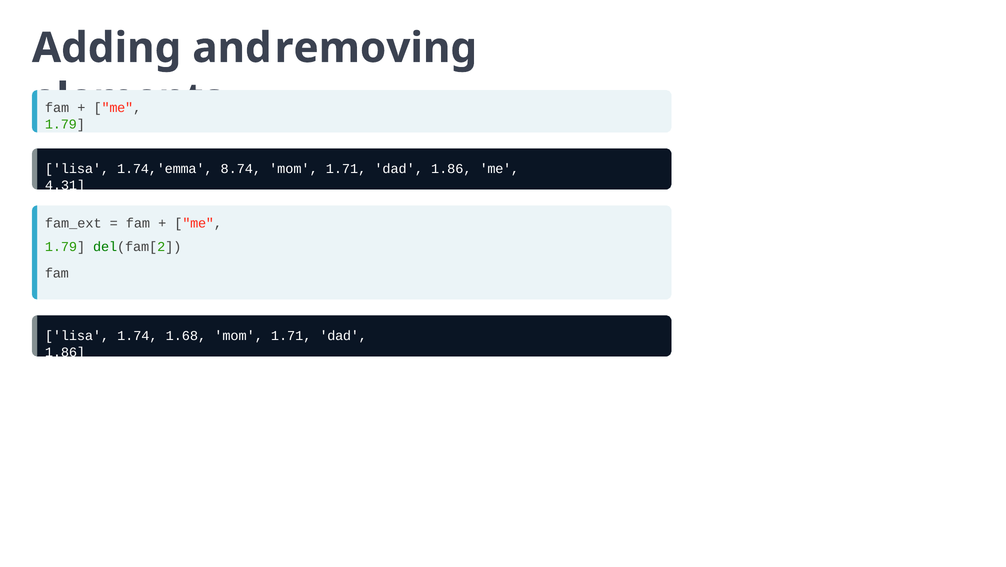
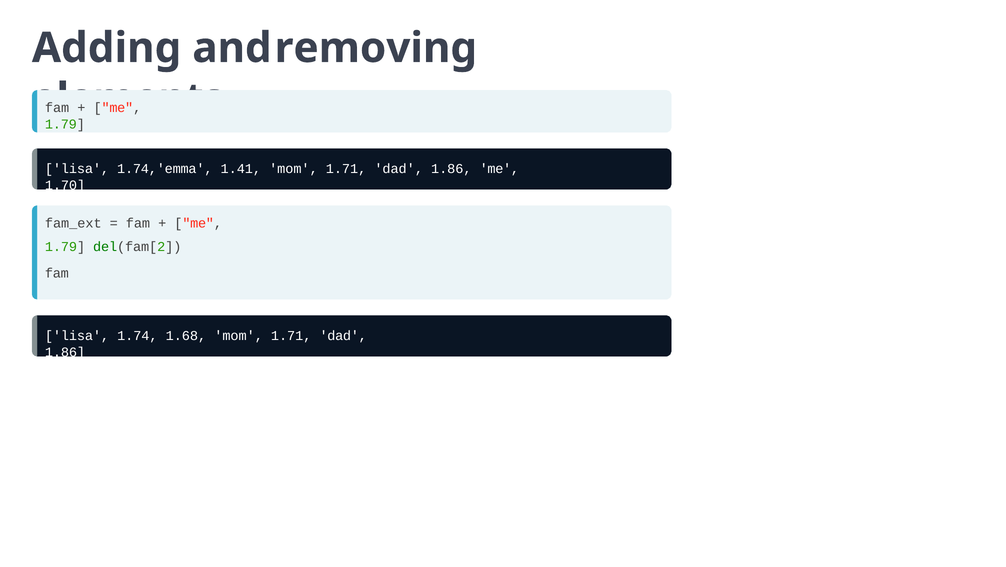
8.74: 8.74 -> 1.41 (241, 169)
4.31: 4.31 -> 1.70 (65, 185)
